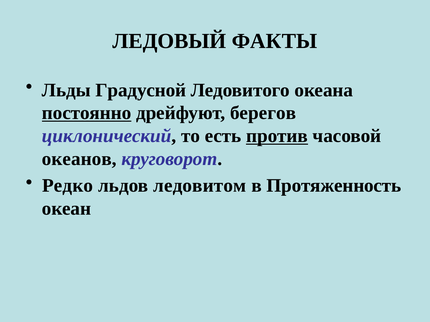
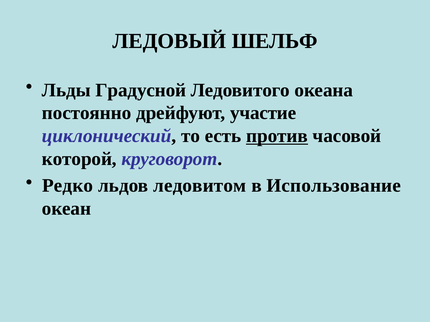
ФАКТЫ: ФАКТЫ -> ШЕЛЬФ (275, 41)
постоянно underline: present -> none (87, 113)
берегов: берегов -> участие (263, 113)
океанов: океанов -> которой (79, 159)
Протяженность: Протяженность -> Использование (334, 186)
